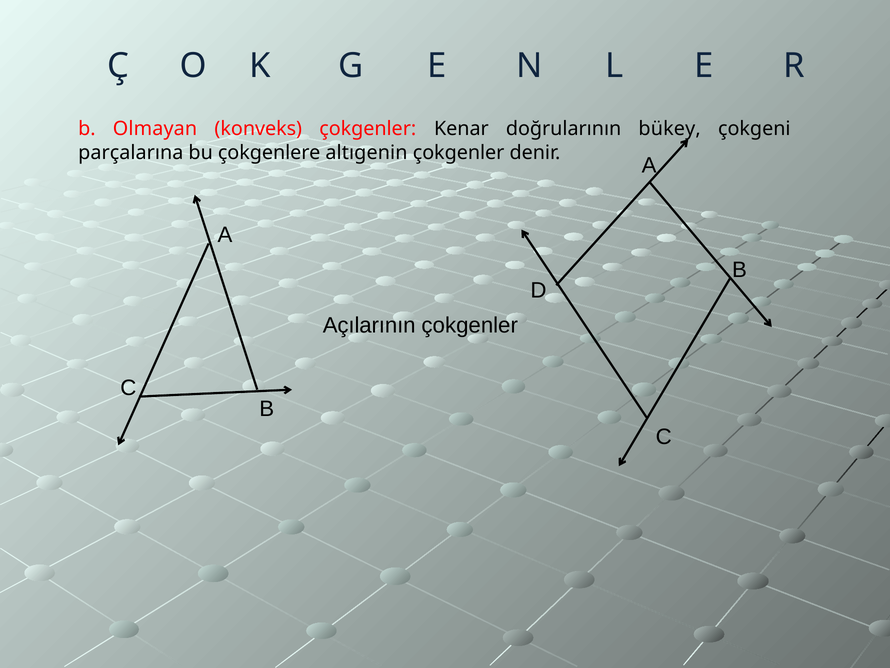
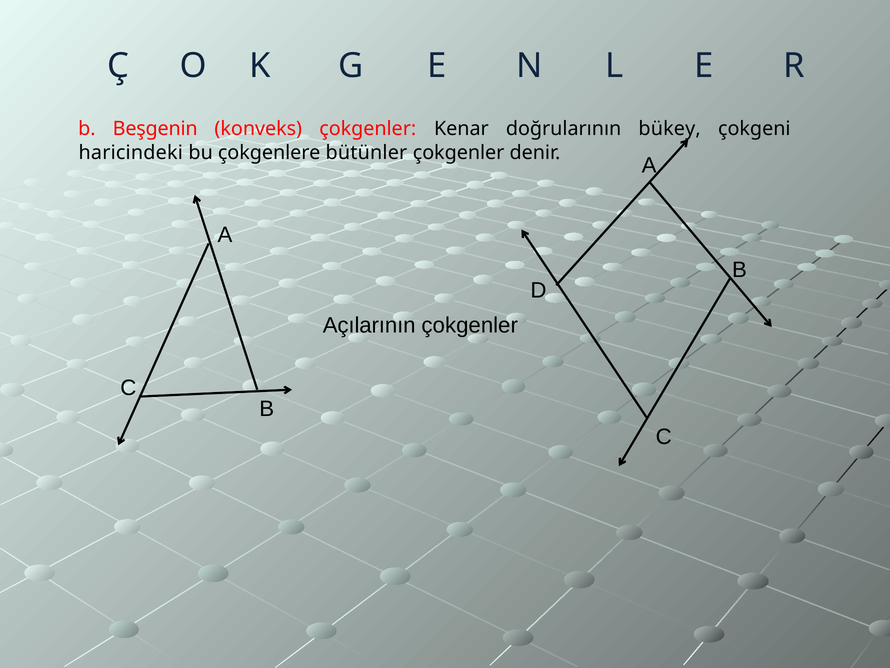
Olmayan: Olmayan -> Beşgenin (155, 129)
parçalarına: parçalarına -> haricindeki (131, 153)
altıgenin: altıgenin -> bütünler (366, 153)
